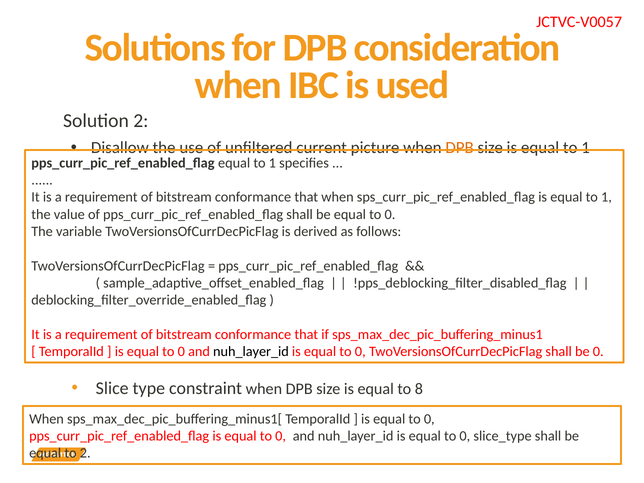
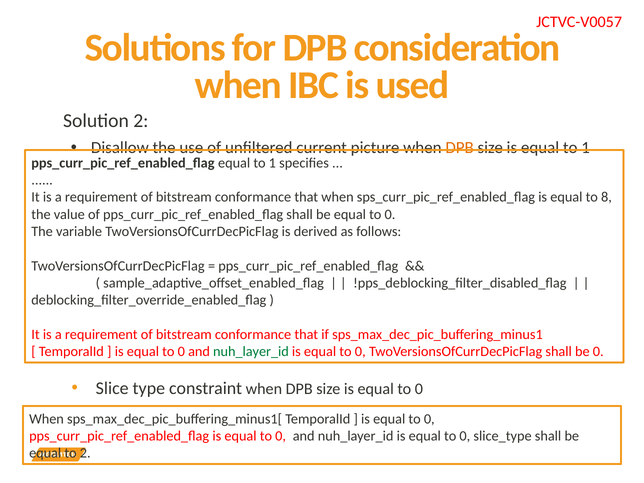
1: 1 -> 8 (606, 197)
nuh_layer_id colour: black -> green (251, 352)
8: 8 -> 0 (419, 389)
